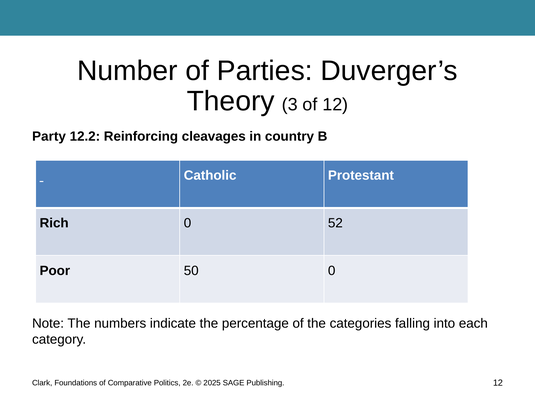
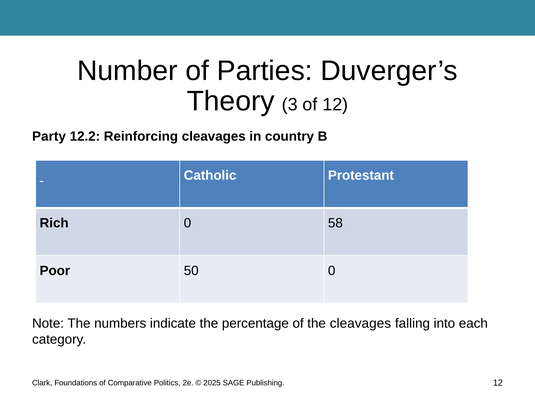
52: 52 -> 58 (335, 223)
the categories: categories -> cleavages (360, 324)
